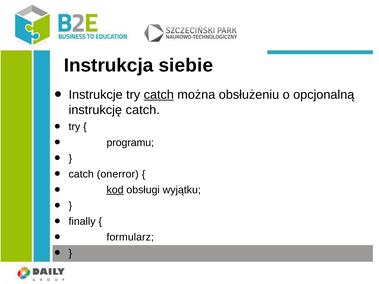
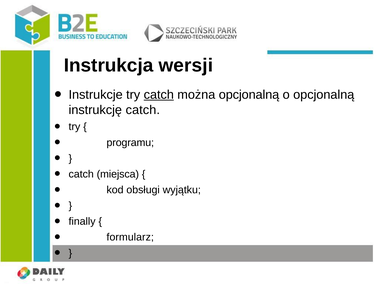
siebie: siebie -> wersji (186, 66)
można obsłużeniu: obsłużeniu -> opcjonalną (249, 95)
onerror: onerror -> miejsca (118, 174)
kod underline: present -> none (115, 190)
